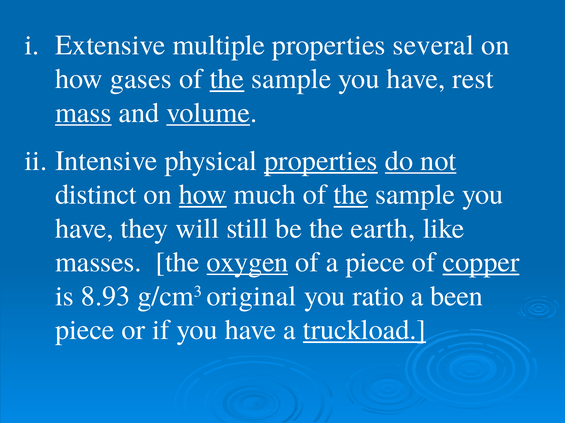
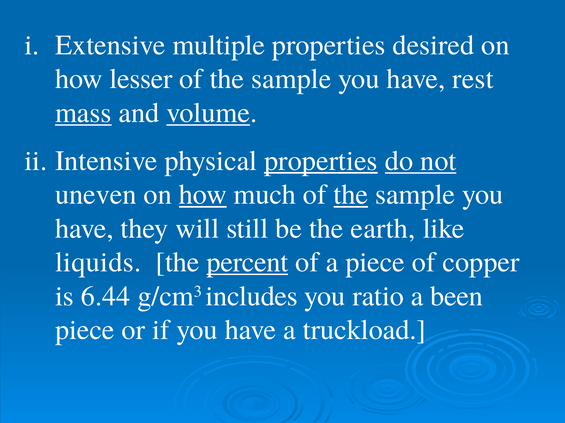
several: several -> desired (433, 45)
gases: gases -> lesser (141, 79)
the underline: present -> none (227, 79)
distinct: distinct -> uneven (96, 195)
masses: masses -> liquids (98, 263)
oxygen: oxygen -> percent (247, 263)
copper underline: present -> none (481, 263)
8.93: 8.93 -> 6.44 (106, 297)
original: original -> includes (252, 297)
truckload underline: present -> none (364, 331)
